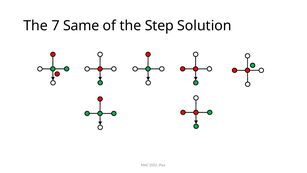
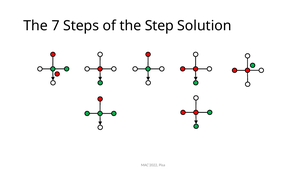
Same: Same -> Steps (81, 26)
